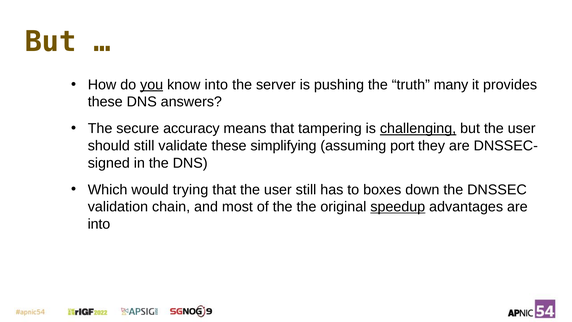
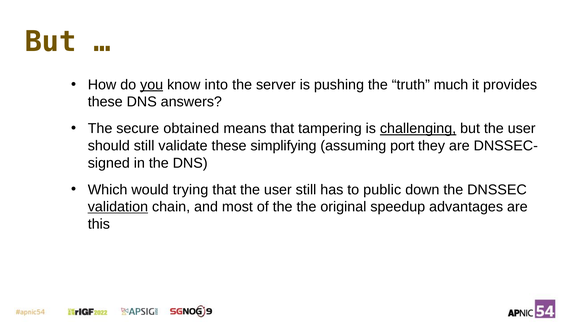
many: many -> much (451, 85)
accuracy: accuracy -> obtained (191, 129)
boxes: boxes -> public (382, 190)
validation underline: none -> present (118, 207)
speedup underline: present -> none (398, 207)
into: into -> this (99, 224)
